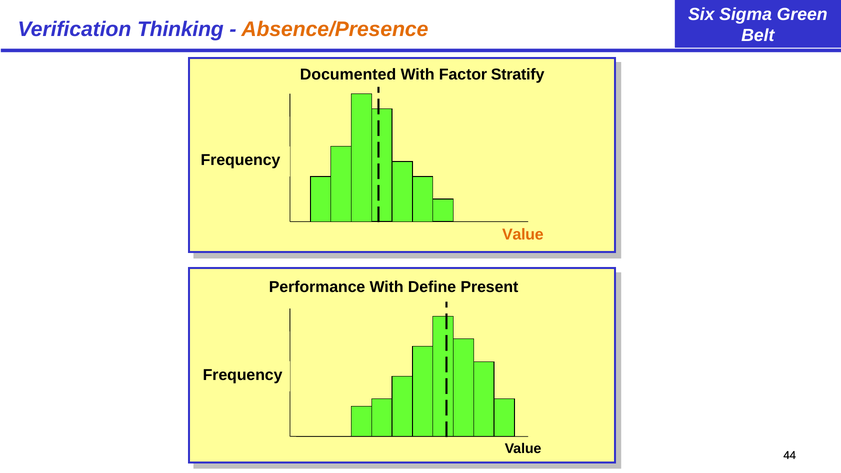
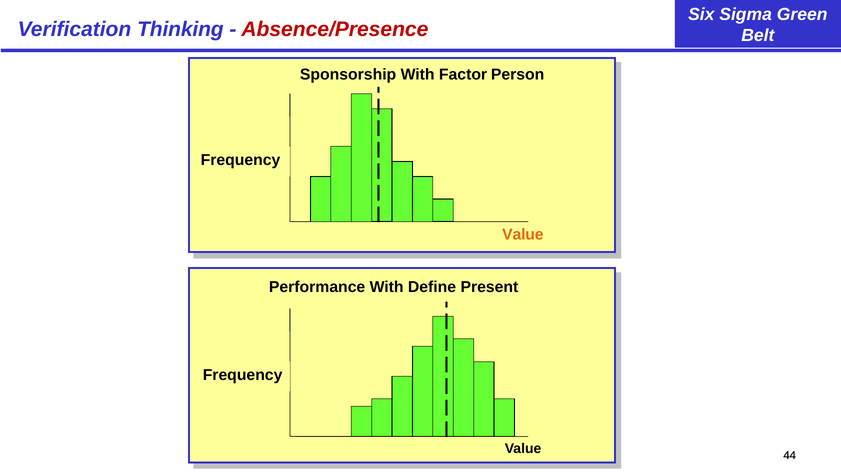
Absence/Presence colour: orange -> red (335, 29)
Documented: Documented -> Sponsorship (348, 75)
Stratify: Stratify -> Person (518, 75)
